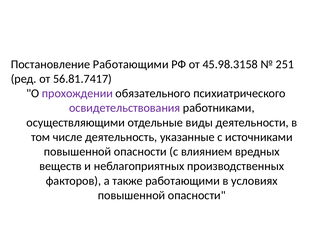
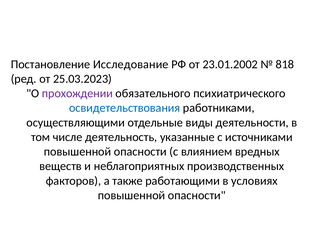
Постановление Работающими: Работающими -> Исследование (131, 64)
45.98.3158: 45.98.3158 -> 23.01.2002 (230, 64)
251: 251 -> 818 (285, 64)
56.81.7417: 56.81.7417 -> 25.03.2023 (82, 79)
освидетельствования colour: purple -> blue (125, 108)
